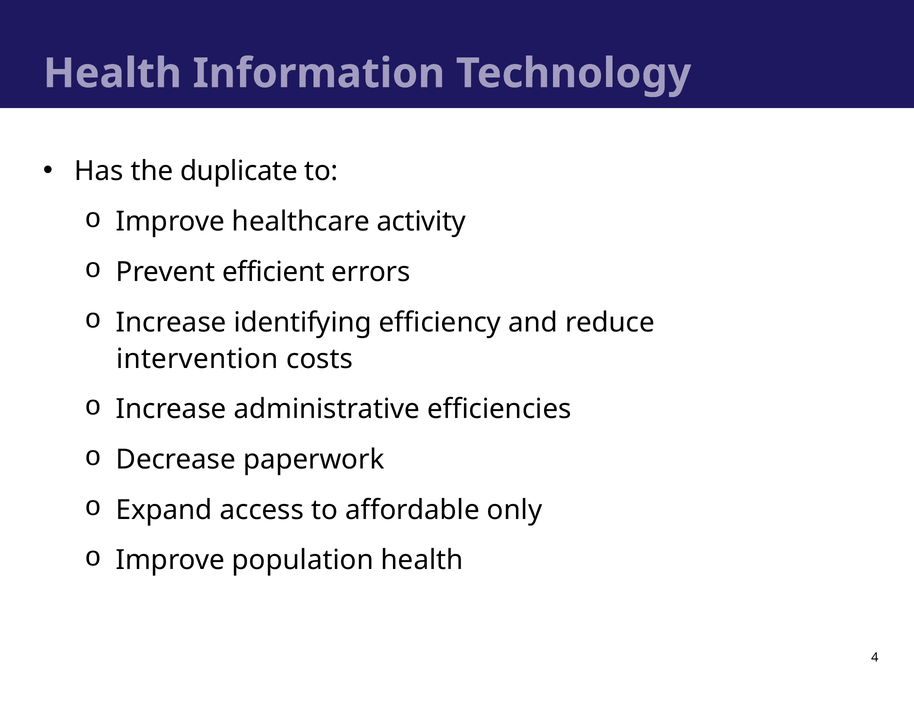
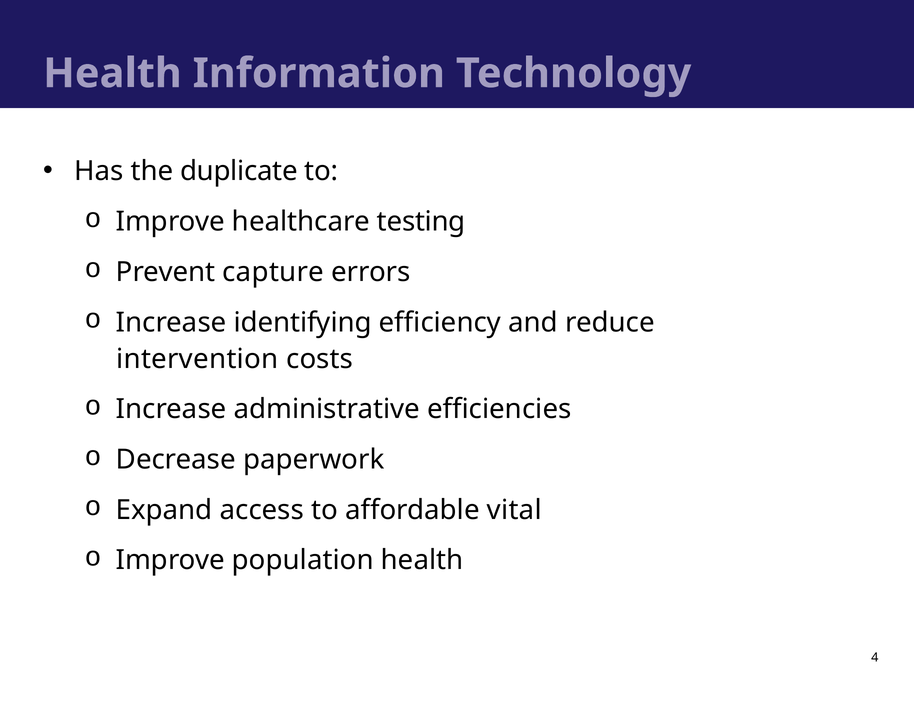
activity: activity -> testing (421, 222)
efficient: efficient -> capture (273, 272)
only: only -> vital (514, 510)
